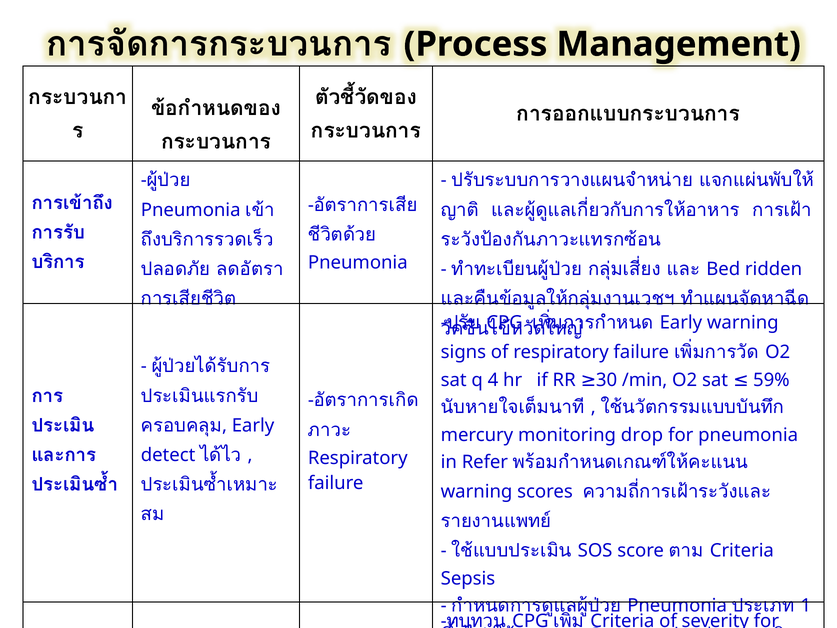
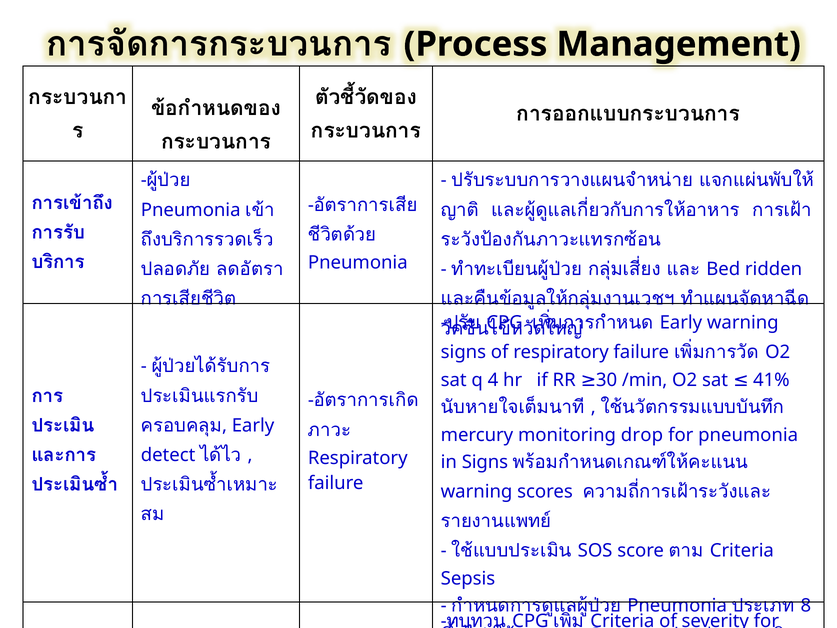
59%: 59% -> 41% (771, 380)
in Refer: Refer -> Signs (485, 462)
1: 1 -> 8 (806, 605)
